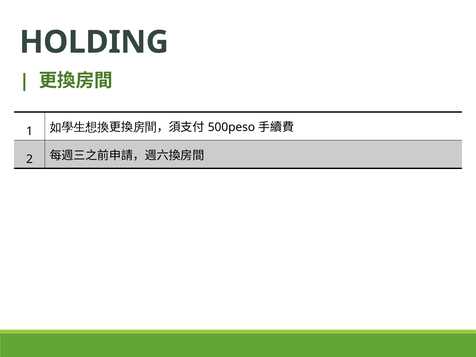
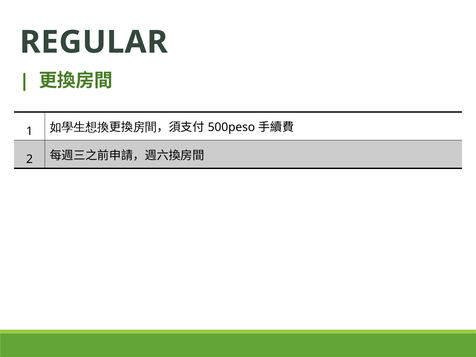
HOLDING: HOLDING -> REGULAR (94, 42)
